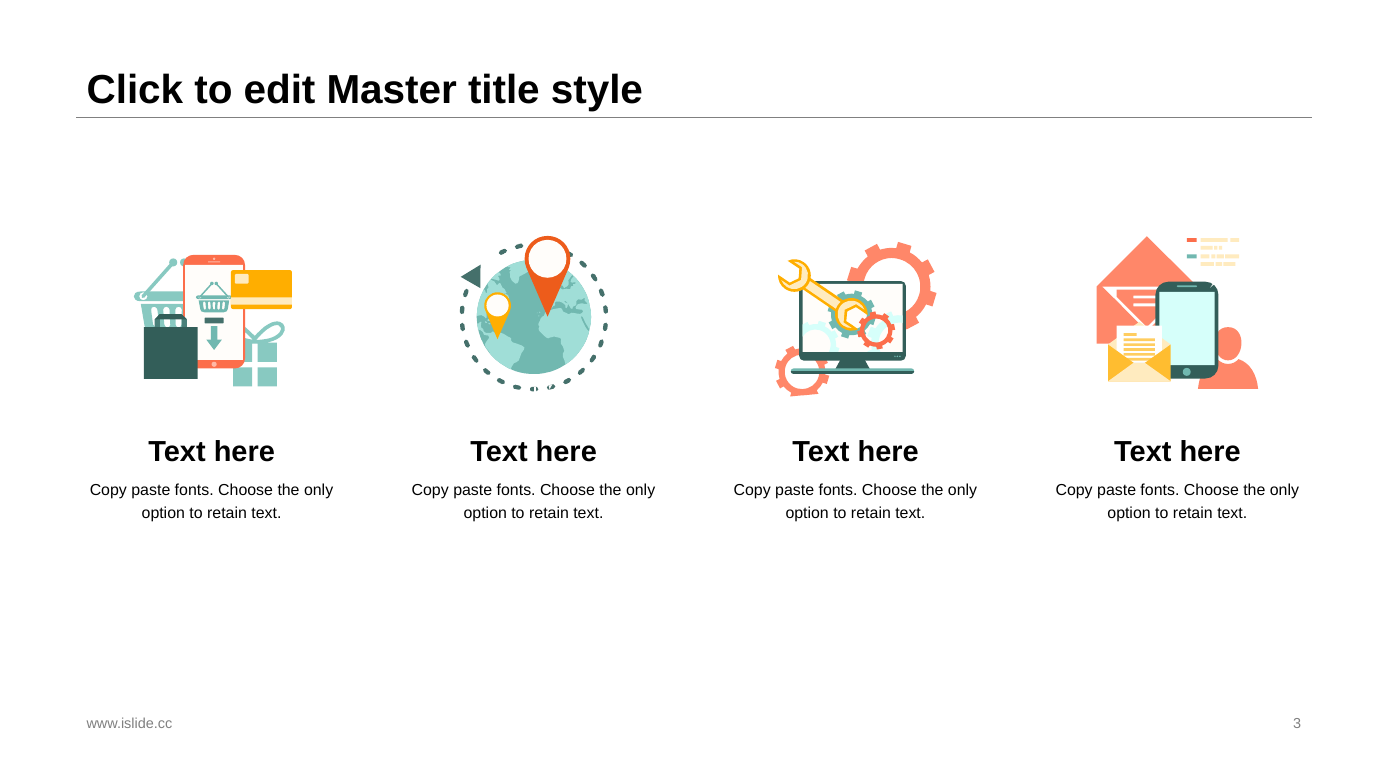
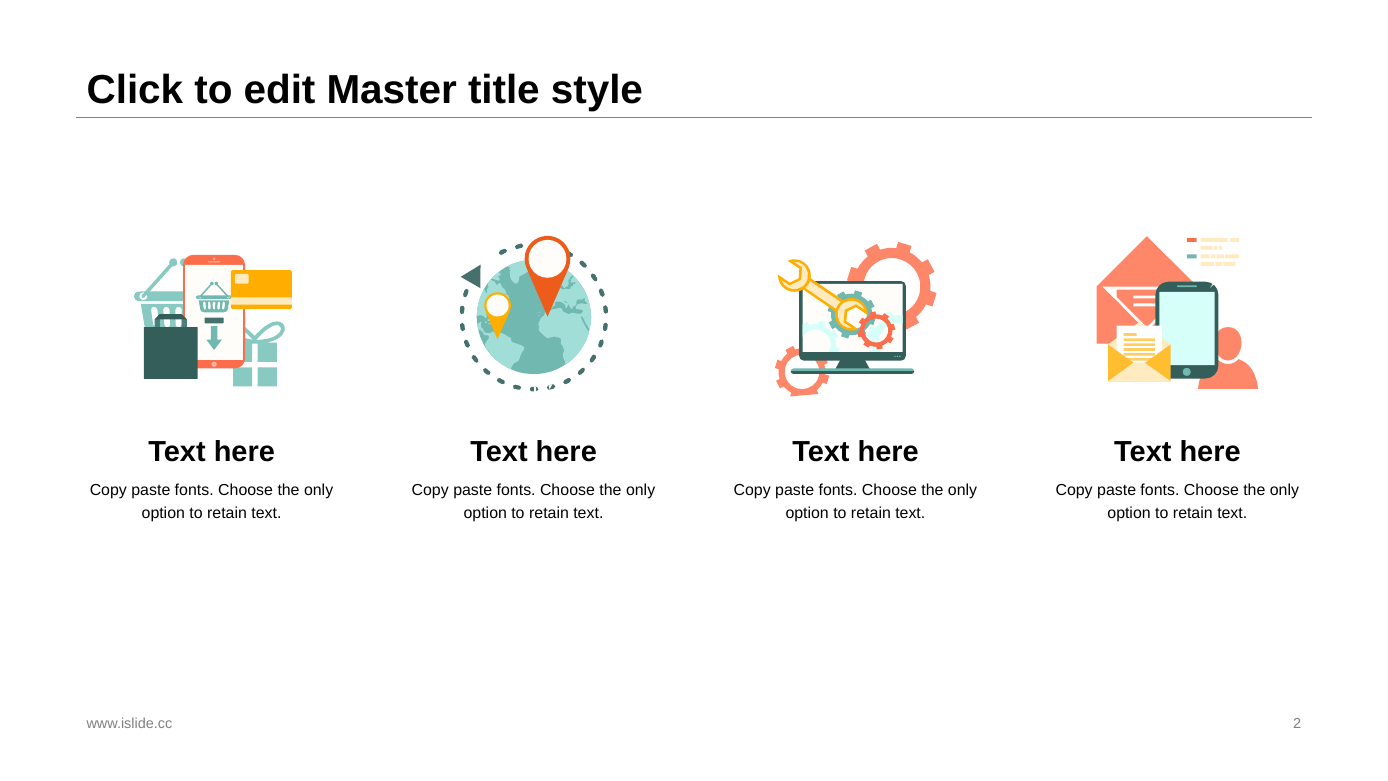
3: 3 -> 2 (1297, 723)
